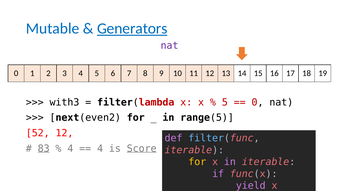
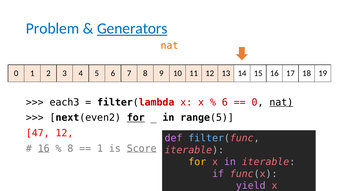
Mutable: Mutable -> Problem (53, 28)
nat colour: purple -> orange (170, 46)
with3: with3 -> each3 (64, 102)
5: 5 -> 6 (225, 102)
nat underline: none -> present (281, 102)
for underline: none -> present (136, 118)
52: 52 -> 47 (38, 133)
83: 83 -> 16 (44, 148)
4: 4 -> 8 (70, 148)
4: 4 -> 1 (100, 148)
